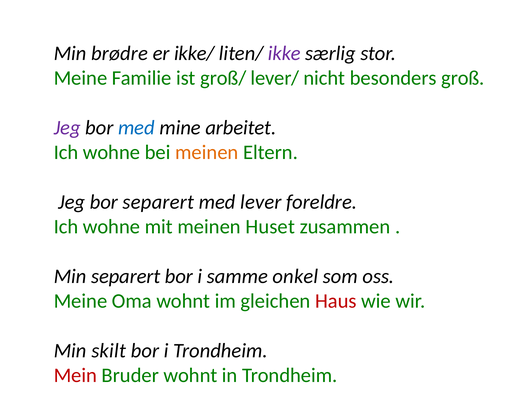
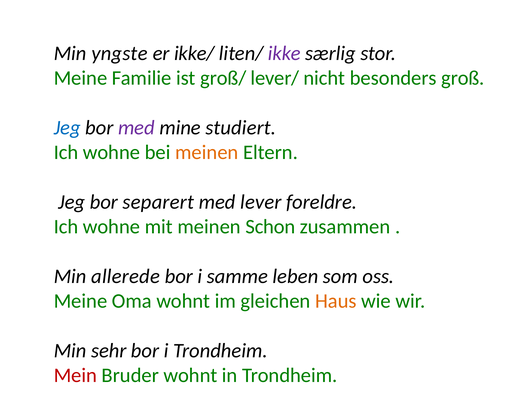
brødre: brødre -> yngste (120, 53)
Jeg colour: purple -> blue (67, 127)
med colour: blue -> purple (136, 127)
arbeitet: arbeitet -> studiert (241, 127)
Huset: Huset -> Schon (270, 226)
Min separert: separert -> allerede (126, 276)
onkel: onkel -> leben (295, 276)
Haus colour: red -> orange (336, 301)
skilt: skilt -> sehr (109, 350)
